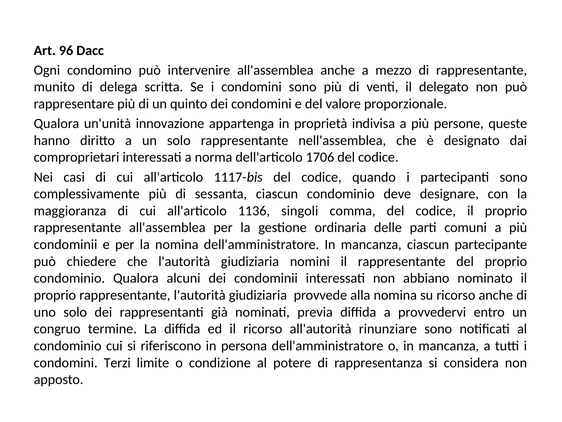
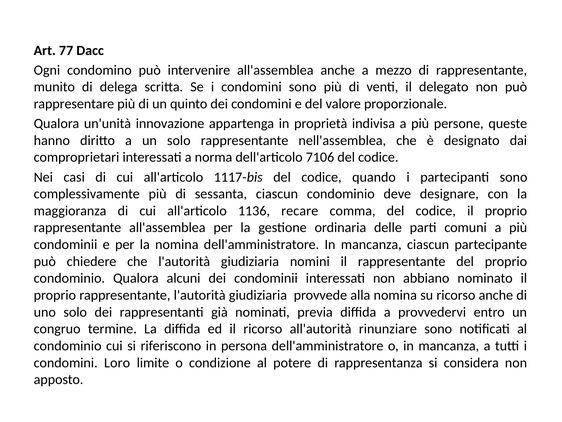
96: 96 -> 77 (66, 50)
1706: 1706 -> 7106 (320, 157)
singoli: singoli -> recare (300, 211)
Terzi: Terzi -> Loro (117, 362)
